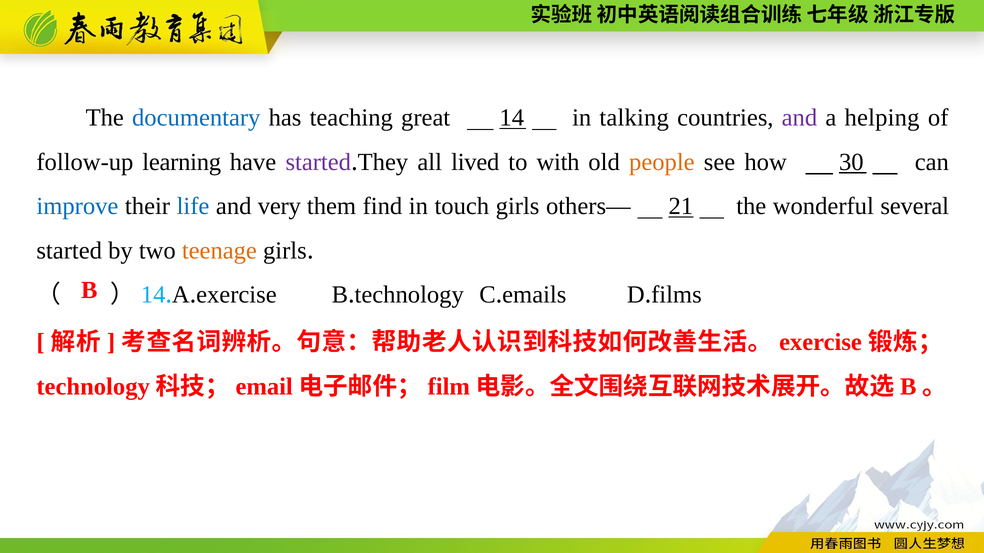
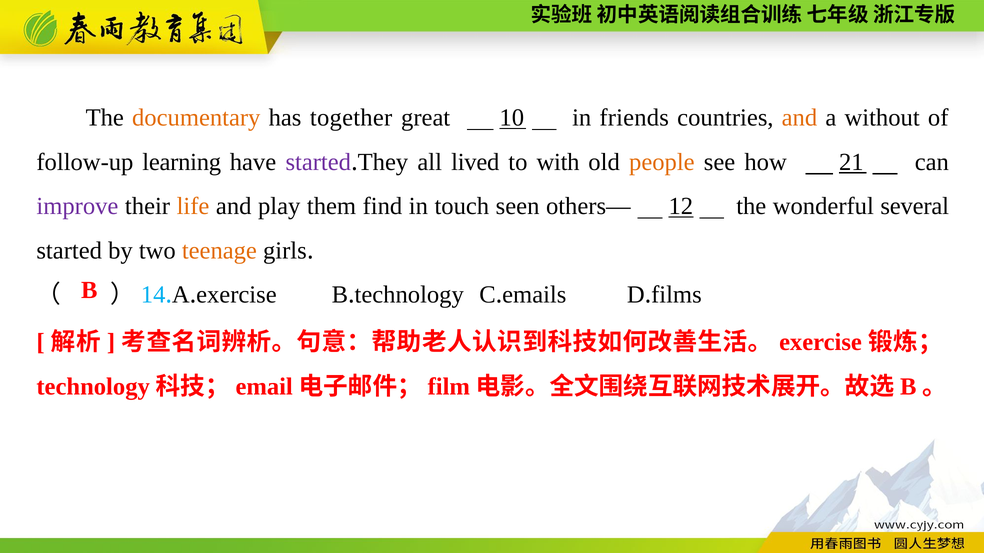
documentary colour: blue -> orange (196, 118)
teaching: teaching -> together (351, 118)
14: 14 -> 10 (512, 118)
talking: talking -> friends (634, 118)
and colour: purple -> orange (799, 118)
helping: helping -> without (882, 118)
30: 30 -> 21 (851, 162)
improve colour: blue -> purple (77, 206)
life colour: blue -> orange (193, 206)
very: very -> play (279, 206)
touch girls: girls -> seen (518, 206)
21: 21 -> 12 (681, 206)
